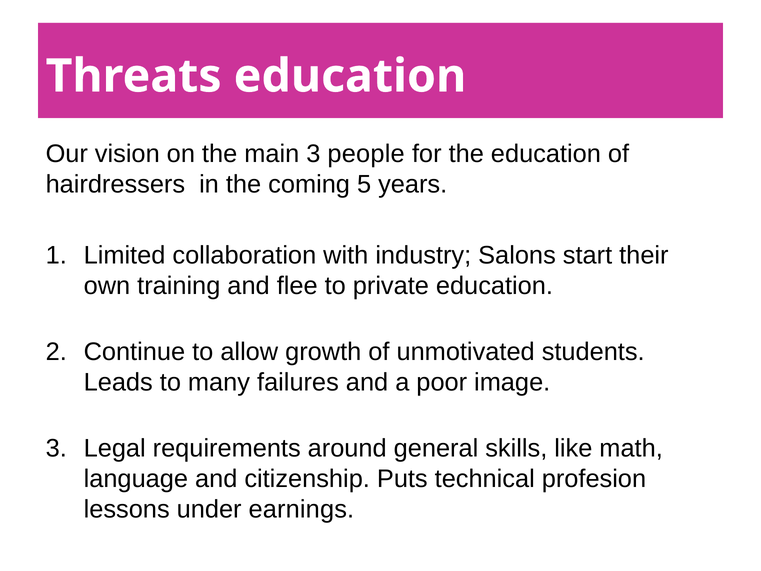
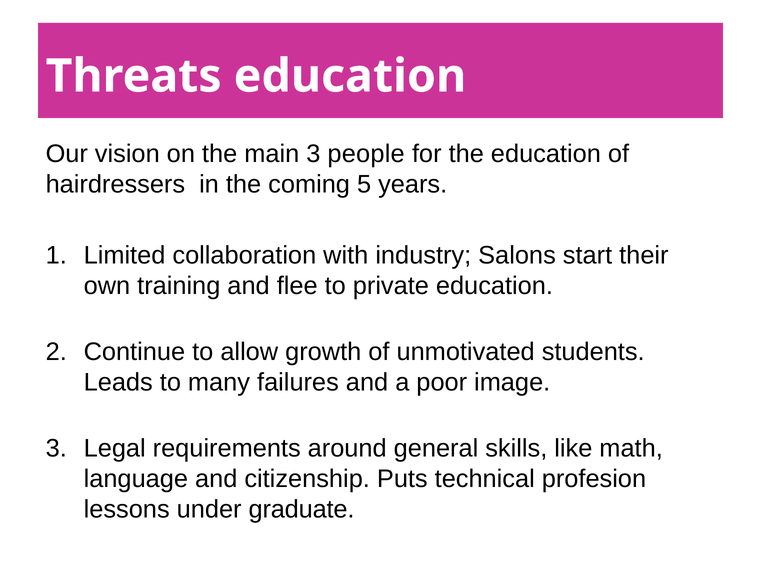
earnings: earnings -> graduate (302, 509)
